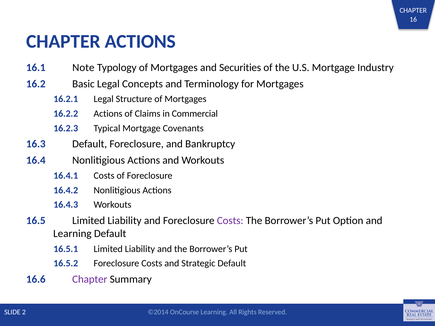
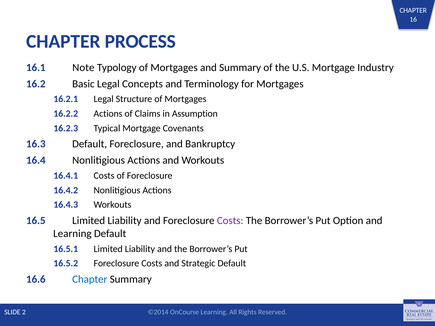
CHAPTER ACTIONS: ACTIONS -> PROCESS (140, 42)
and Securities: Securities -> Summary (240, 67)
Commercial: Commercial -> Assumption (195, 114)
Chapter colour: purple -> blue (90, 279)
